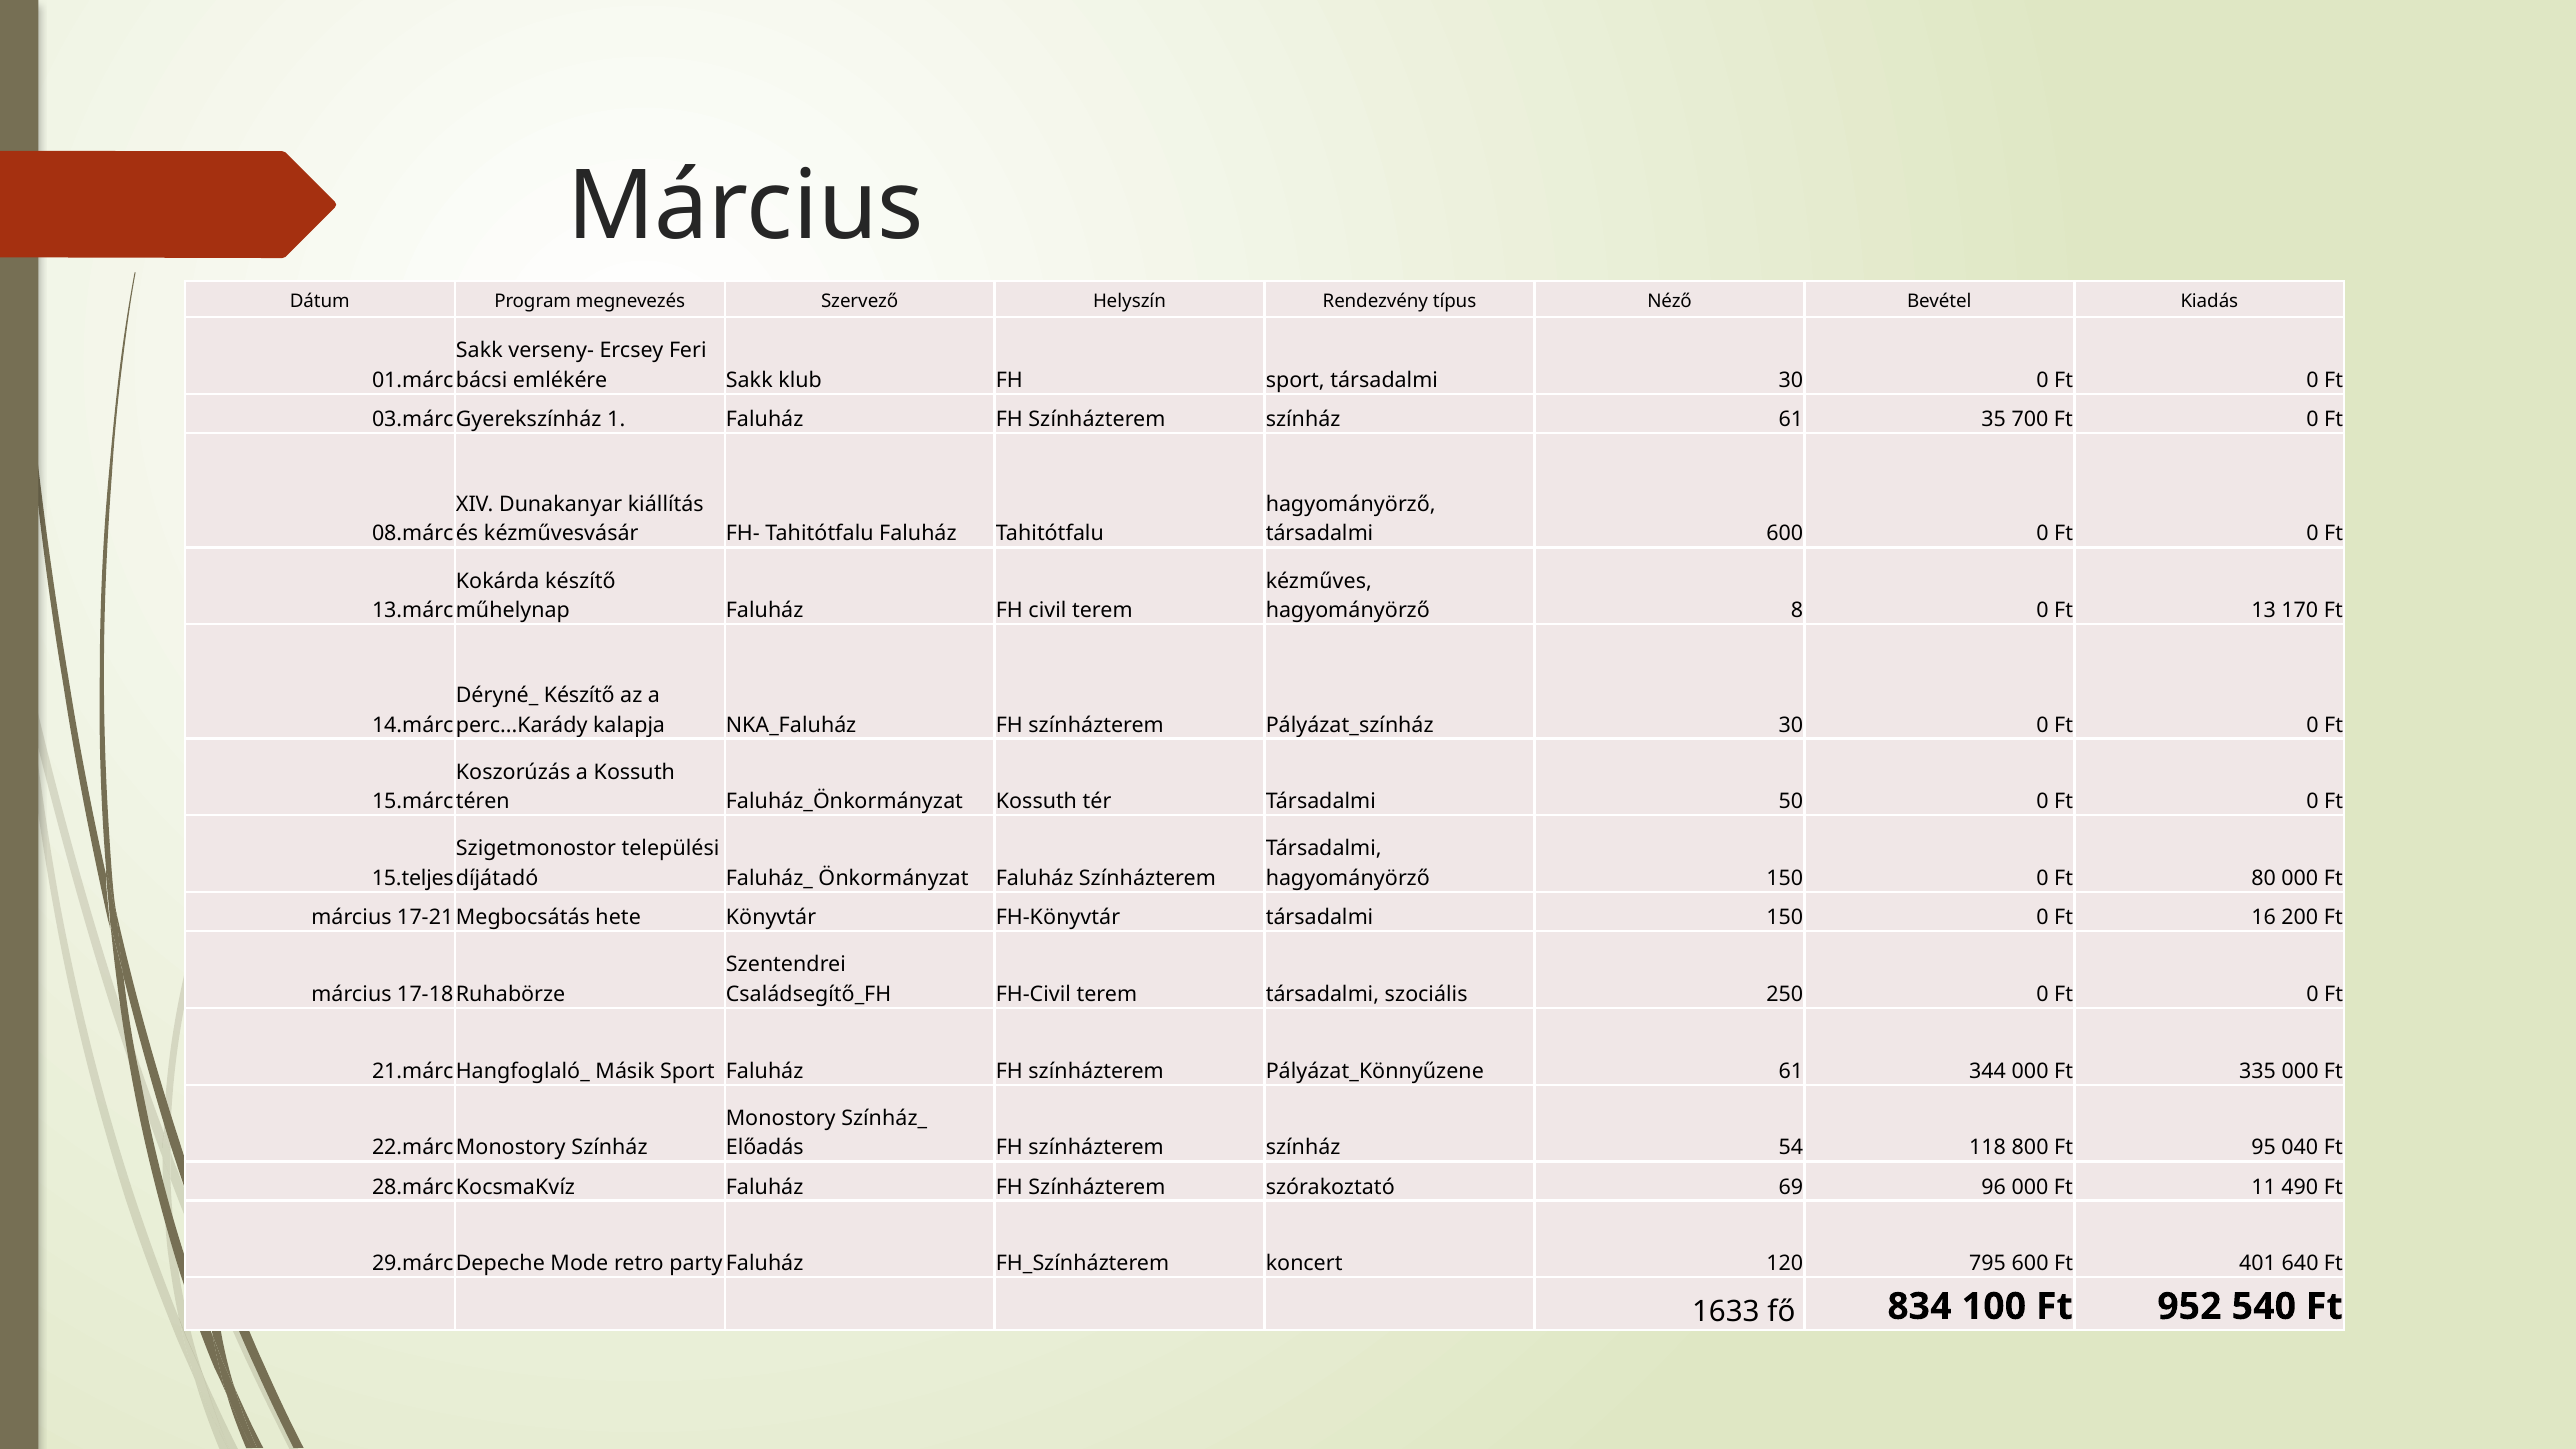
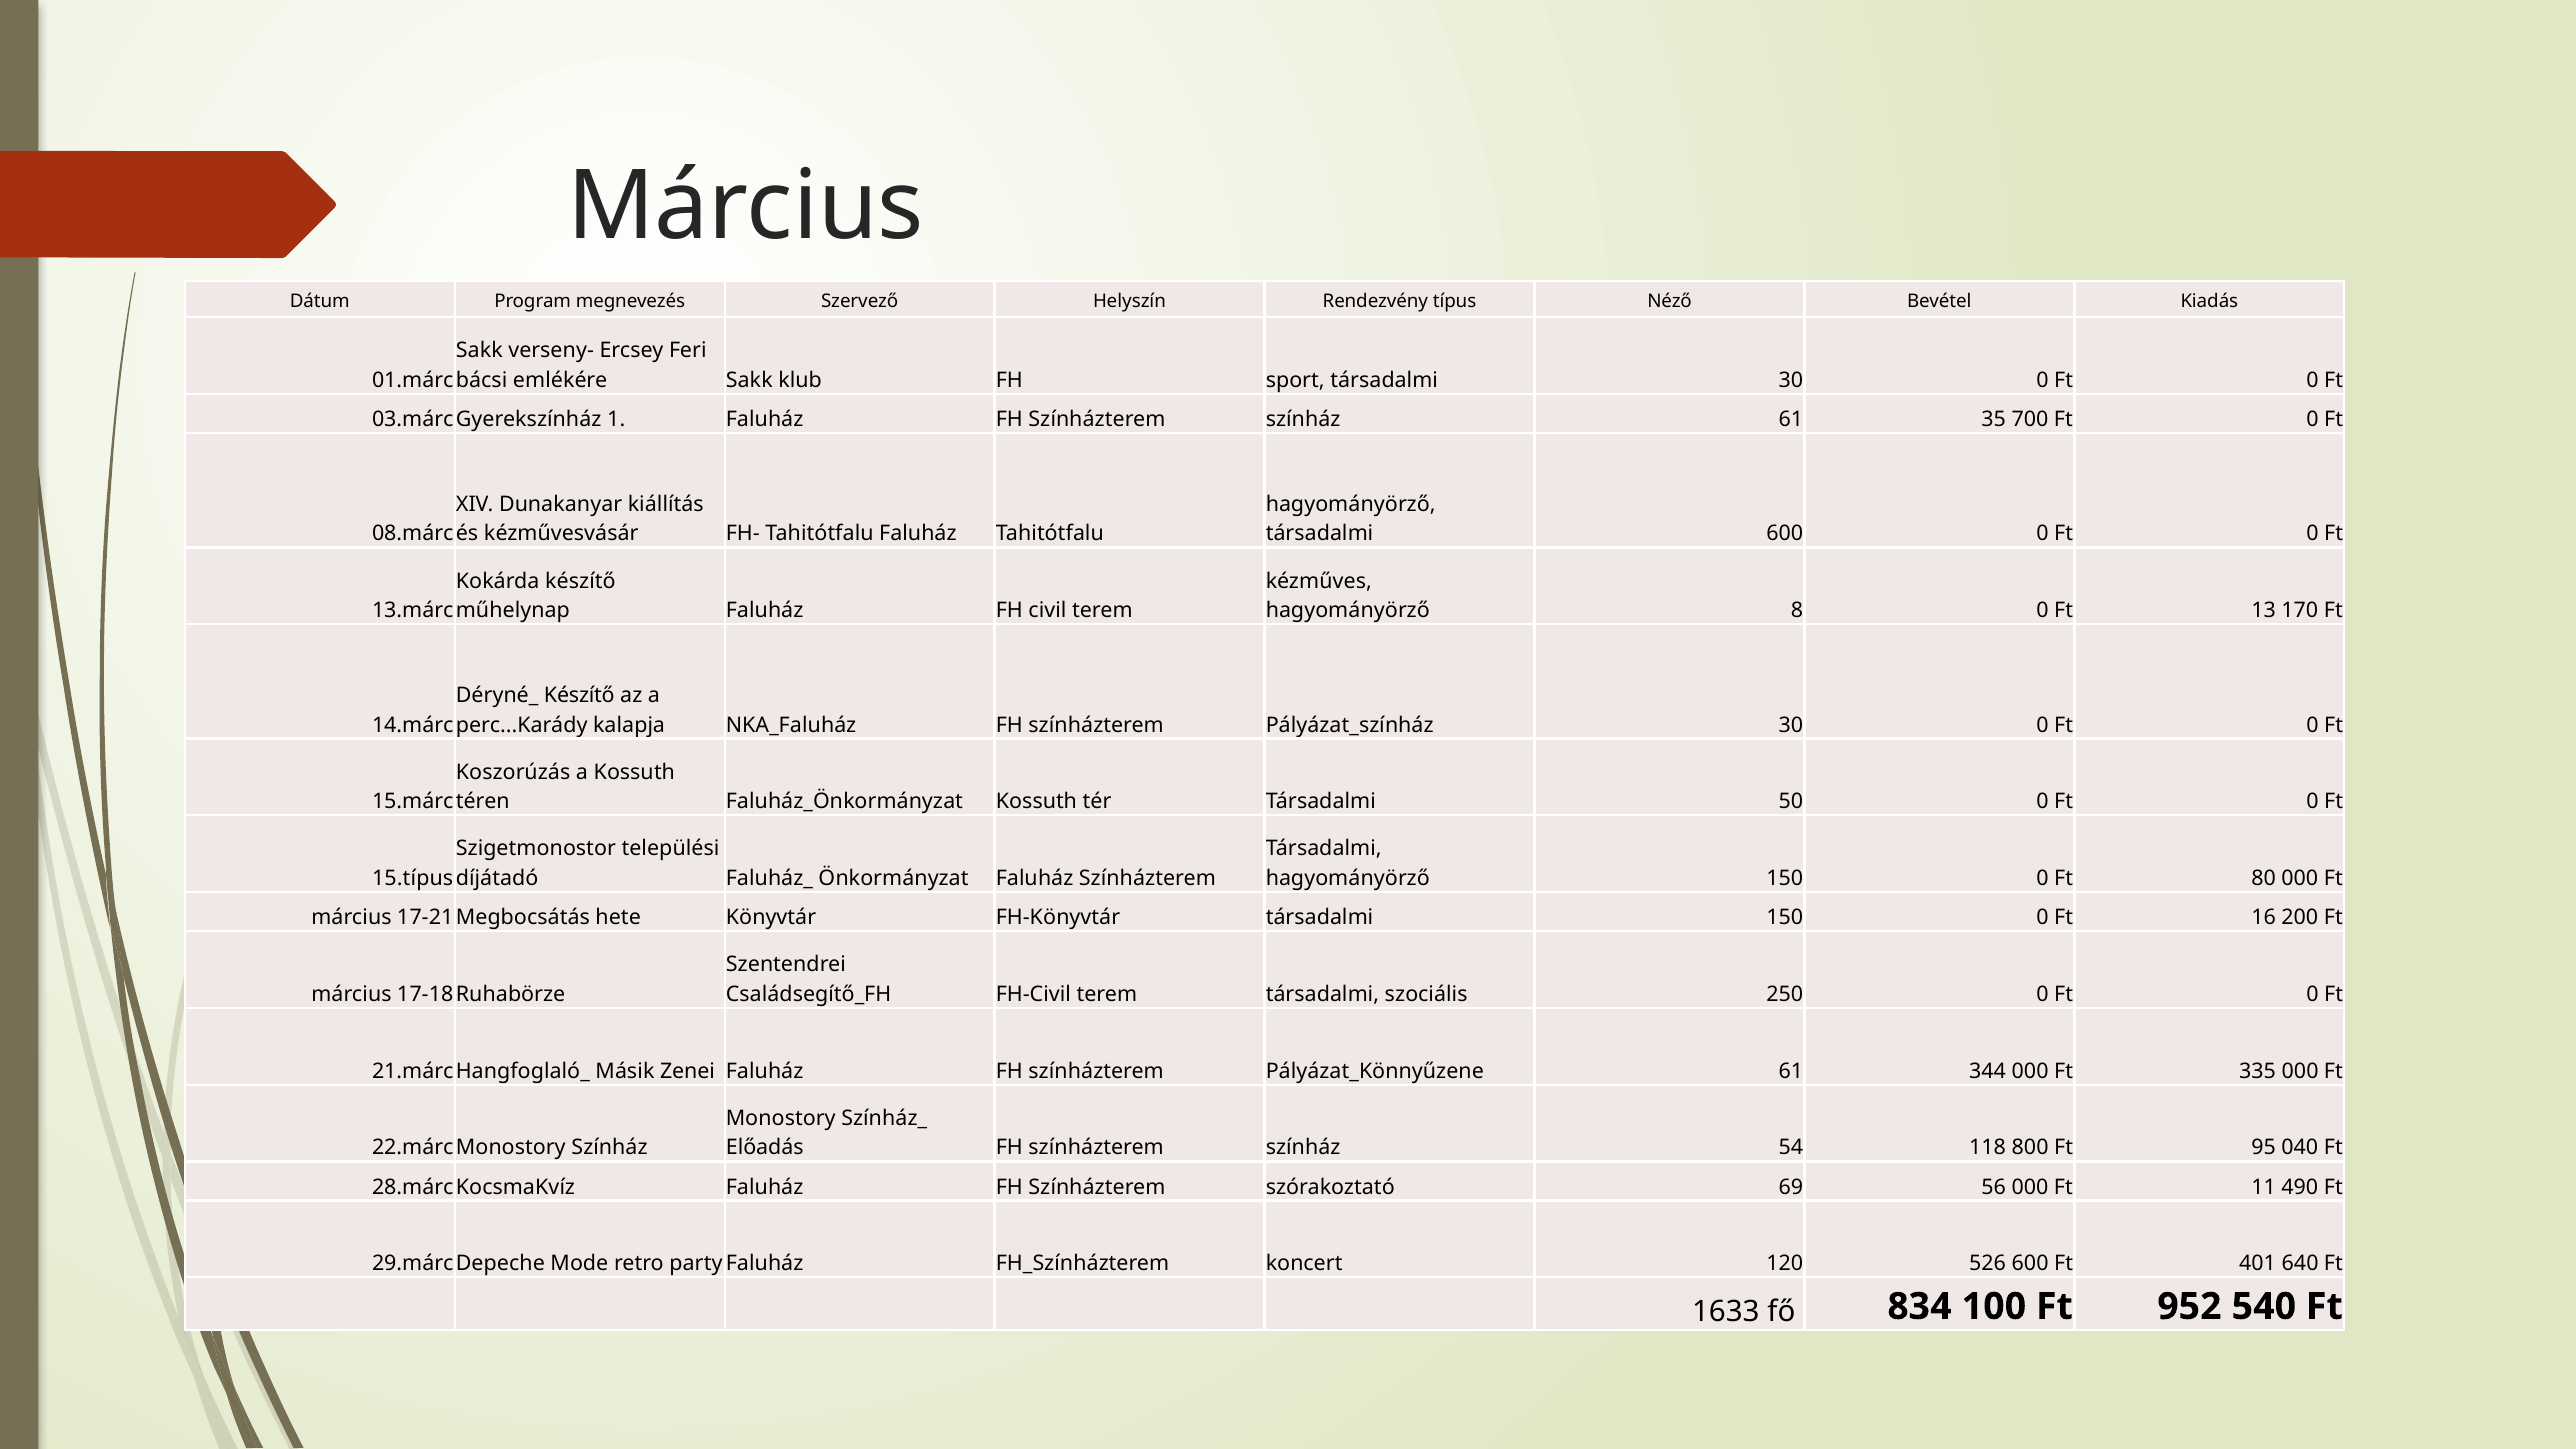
15.teljes: 15.teljes -> 15.típus (413, 878)
Másik Sport: Sport -> Zenei (687, 1071)
96: 96 -> 56 (1994, 1187)
795: 795 -> 526 (1988, 1264)
